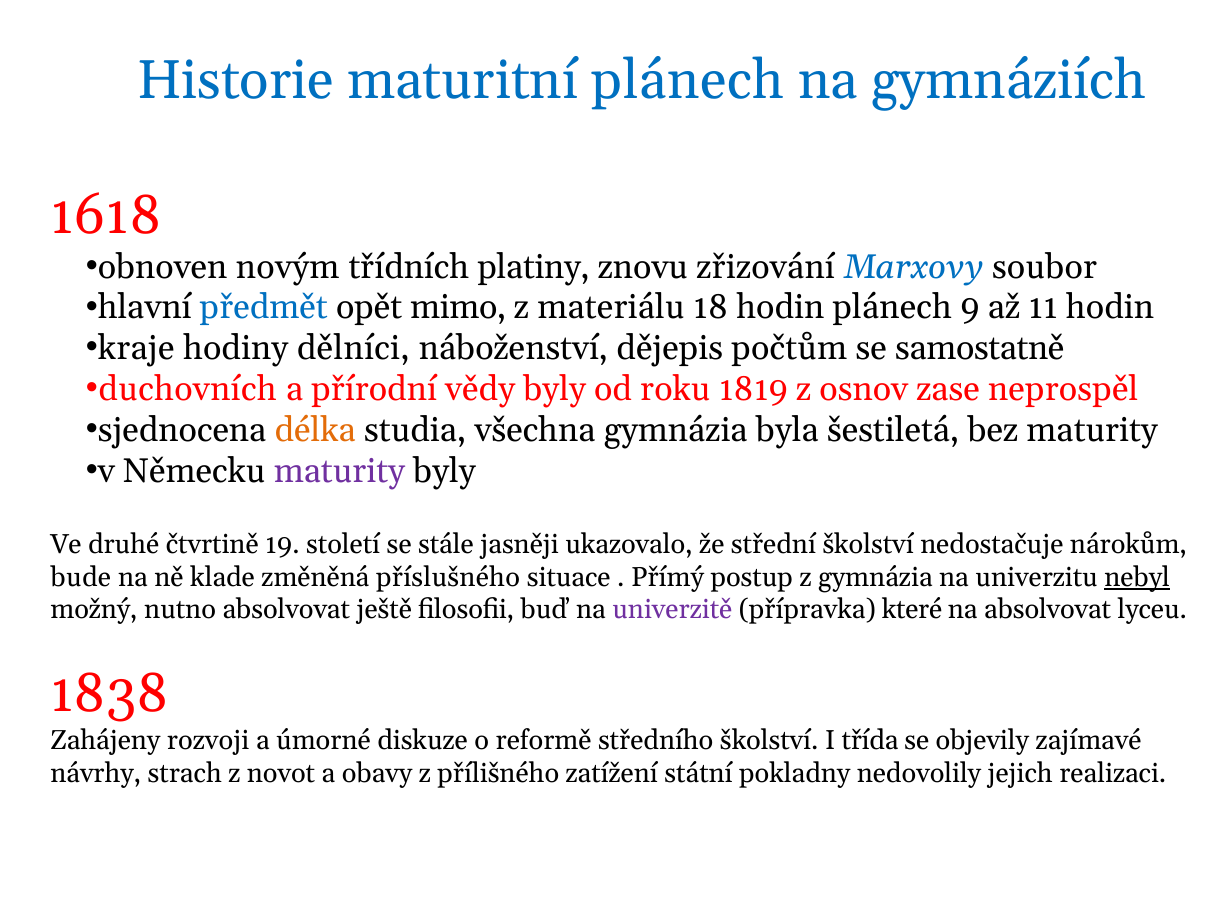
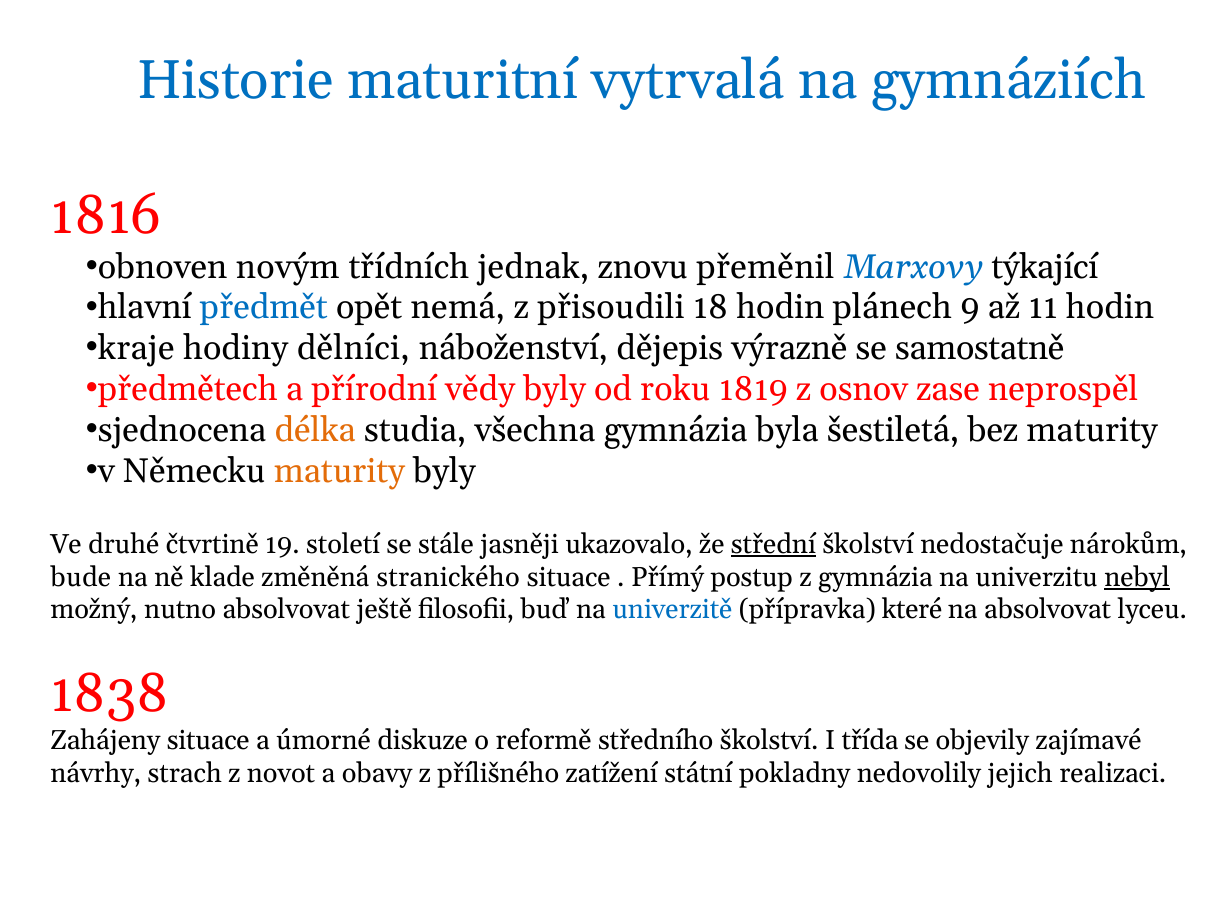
maturitní plánech: plánech -> vytrvalá (688, 81)
1618: 1618 -> 1816 (106, 215)
platiny: platiny -> jednak (533, 267)
zřizování: zřizování -> přeměnil (766, 267)
soubor: soubor -> týkající (1045, 267)
mimo: mimo -> nemá (458, 308)
materiálu: materiálu -> přisoudili (611, 308)
počtům: počtům -> výrazně (789, 349)
duchovních: duchovních -> předmětech (188, 390)
maturity colour: purple -> orange (339, 471)
střední underline: none -> present (773, 545)
příslušného: příslušného -> stranického (448, 577)
univerzitě colour: purple -> blue (672, 610)
Zahájeny rozvoji: rozvoji -> situace (208, 741)
